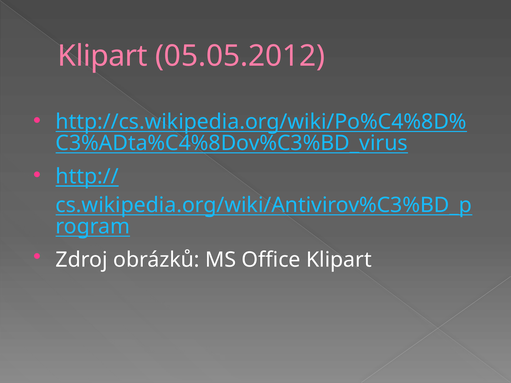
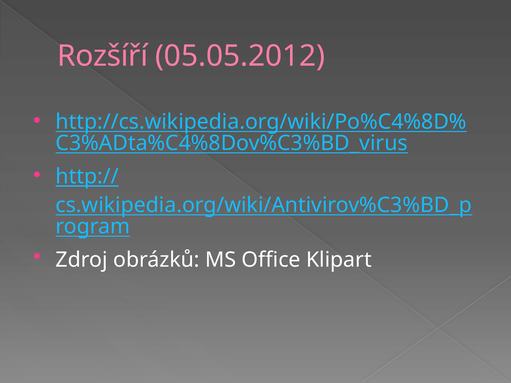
Klipart: Klipart -> Rozšíří (103, 56)
